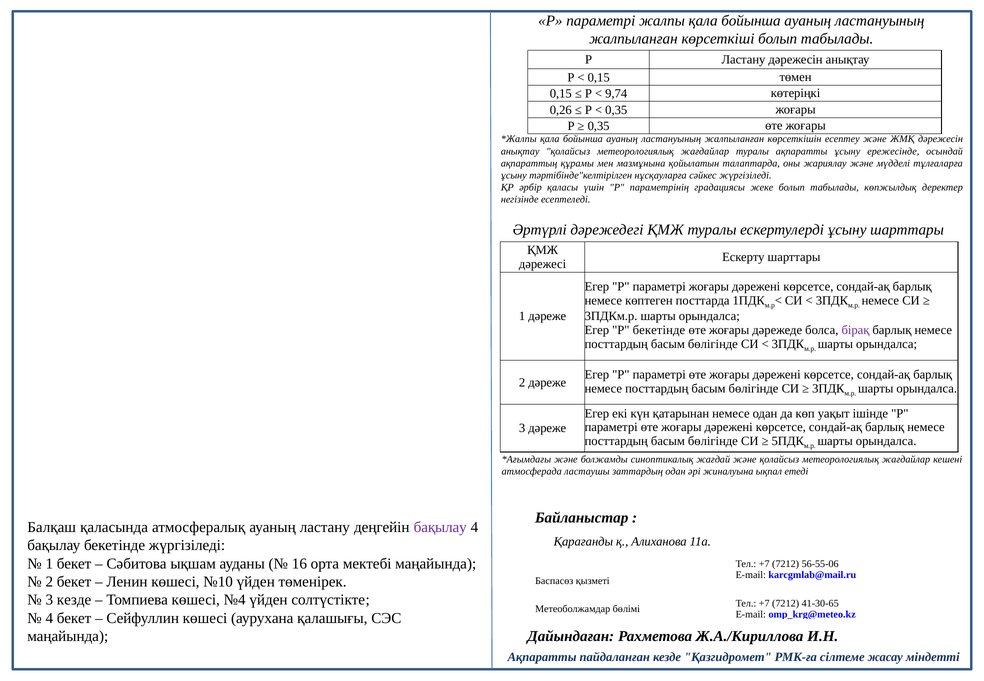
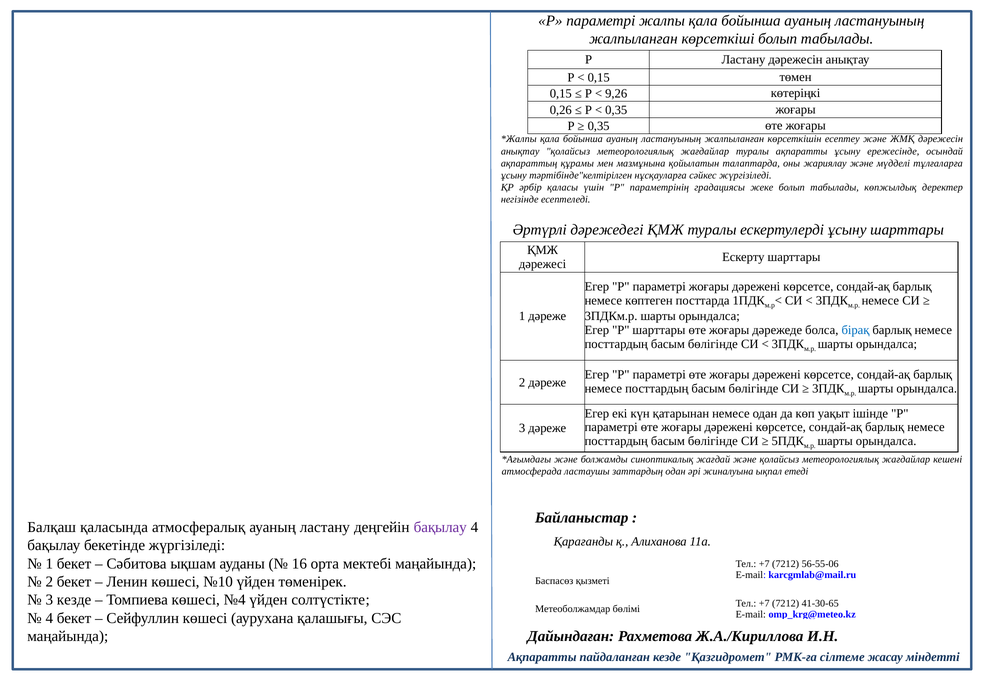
9,74: 9,74 -> 9,26 (616, 94)
P бекетінде: бекетінде -> шарттары (659, 330)
бірақ colour: purple -> blue (855, 330)
